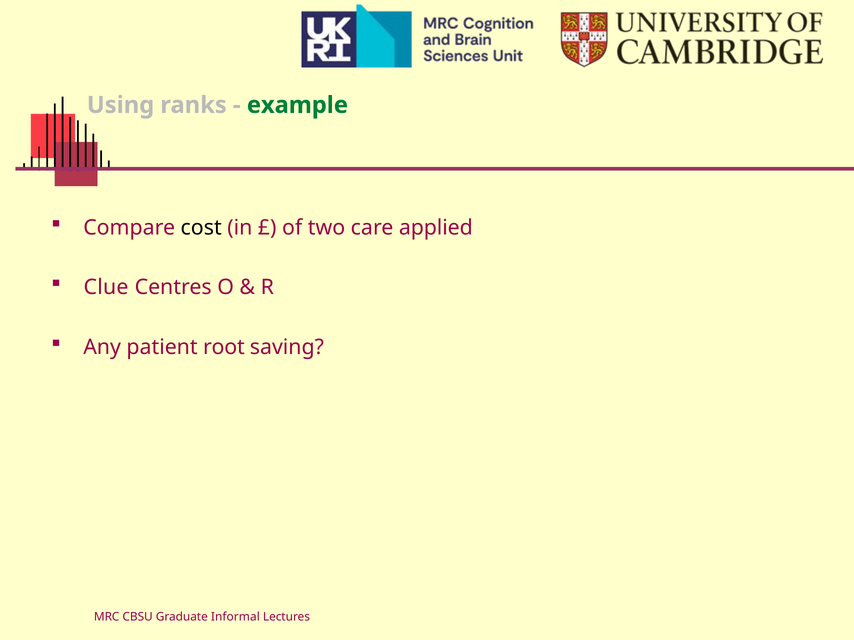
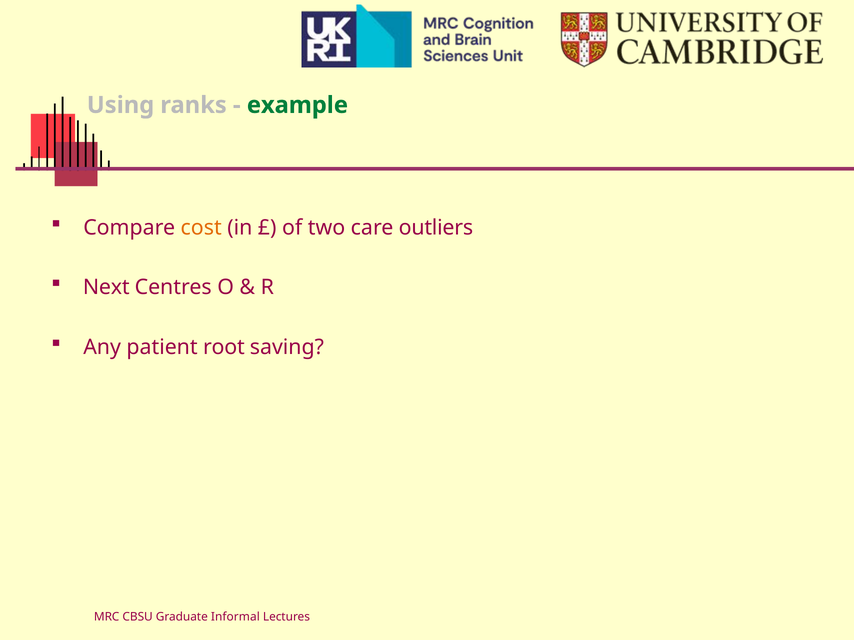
cost colour: black -> orange (201, 228)
applied: applied -> outliers (436, 228)
Clue: Clue -> Next (106, 288)
